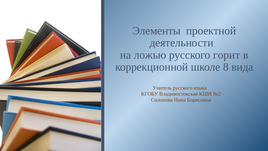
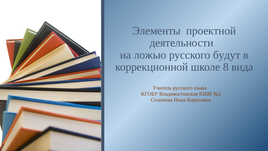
горит: горит -> будут (227, 55)
